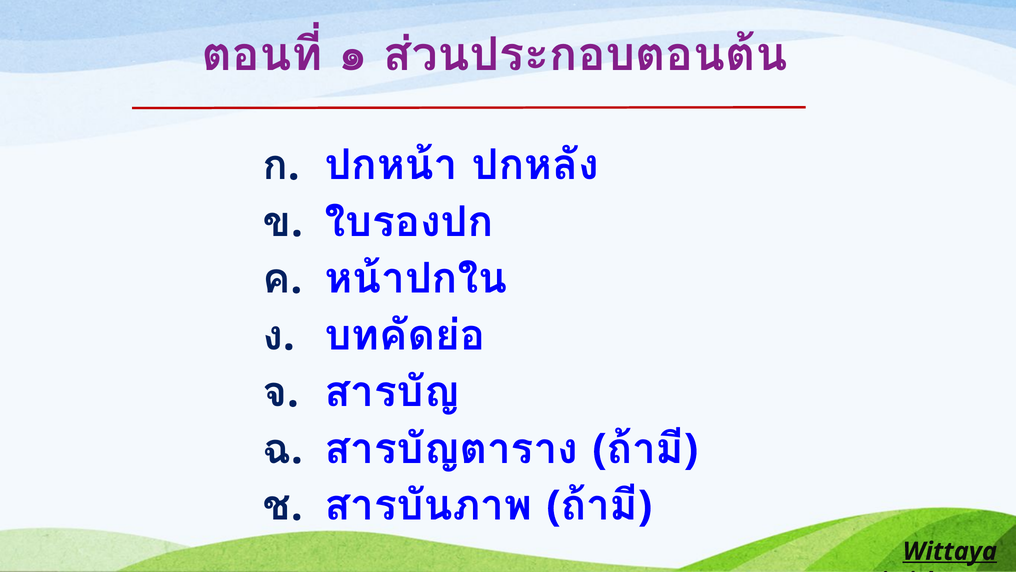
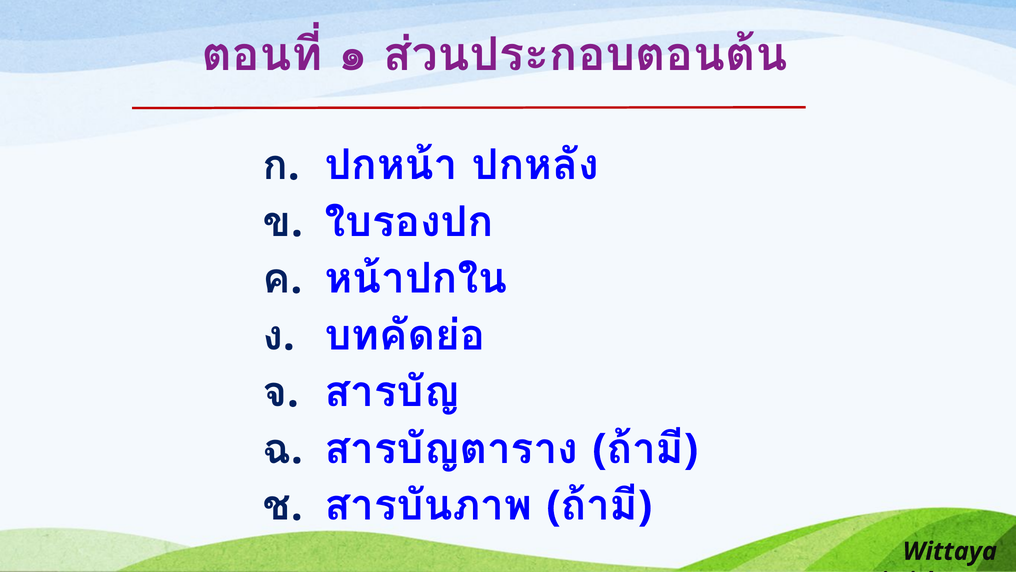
Wittaya underline: present -> none (950, 551)
